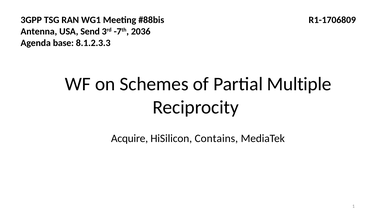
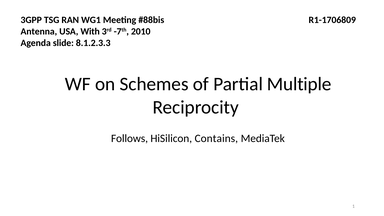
Send: Send -> With (90, 31)
2036: 2036 -> 2010 (141, 31)
base: base -> slide (63, 43)
Acquire: Acquire -> Follows (129, 138)
